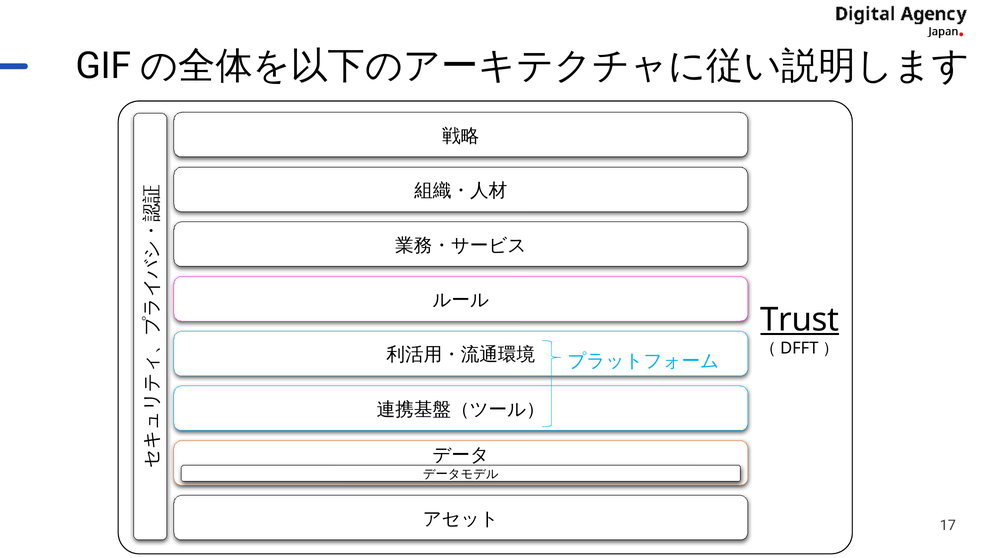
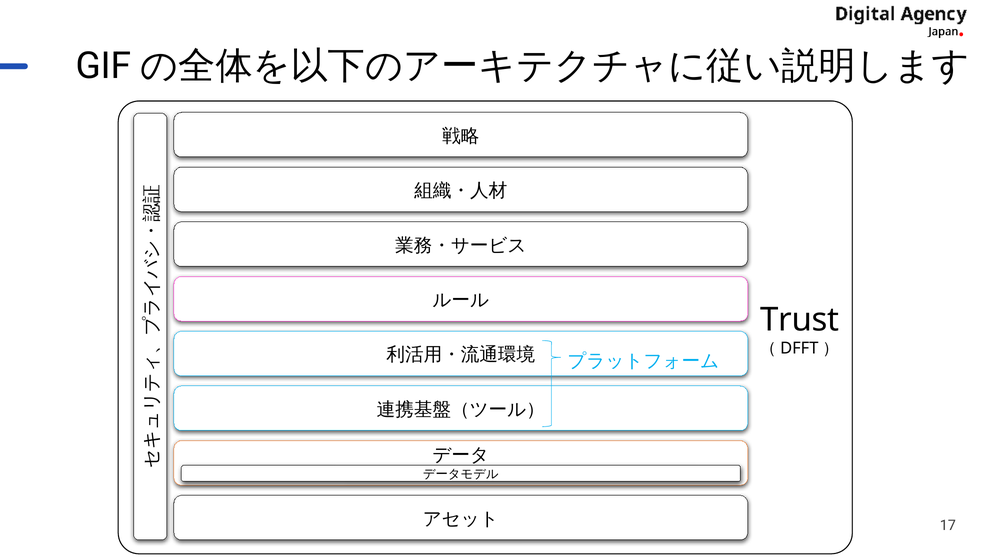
Trust underline: present -> none (800, 319)
